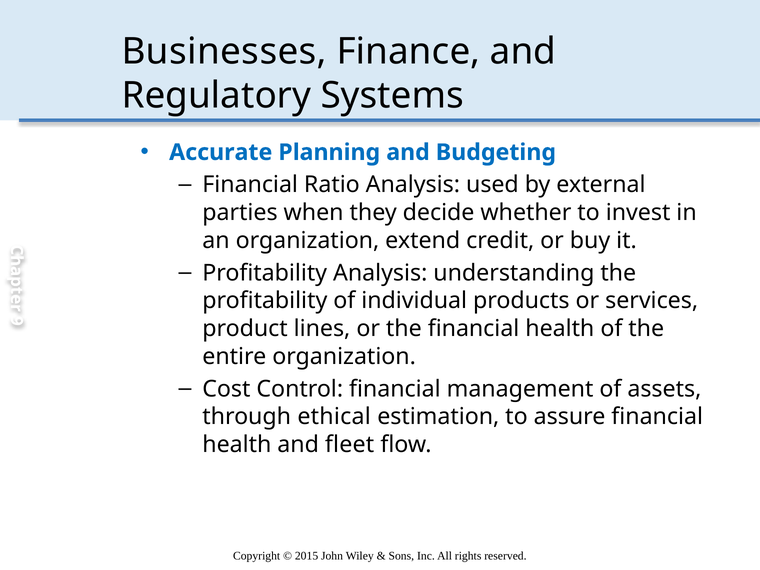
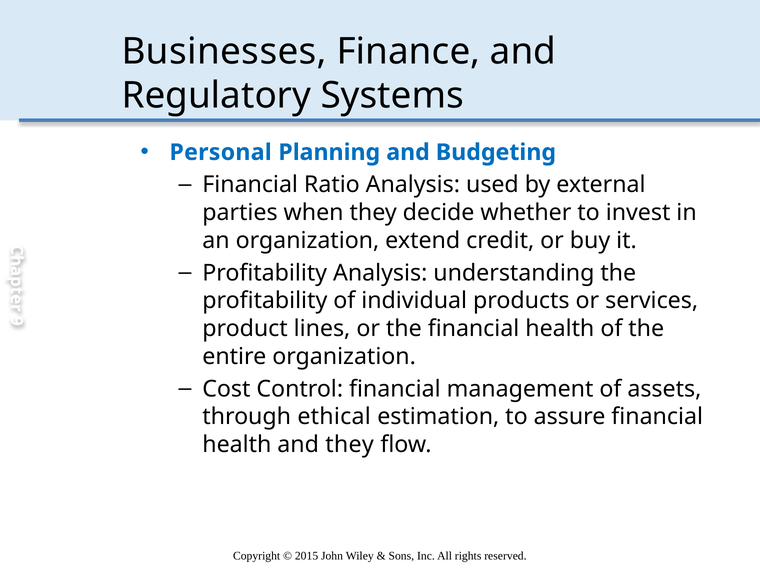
Accurate: Accurate -> Personal (221, 152)
and fleet: fleet -> they (350, 445)
